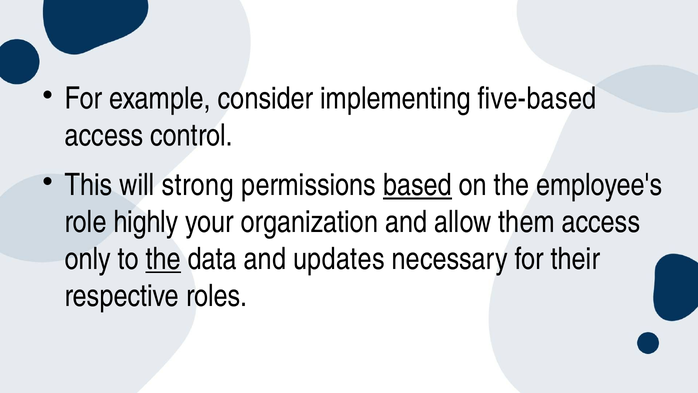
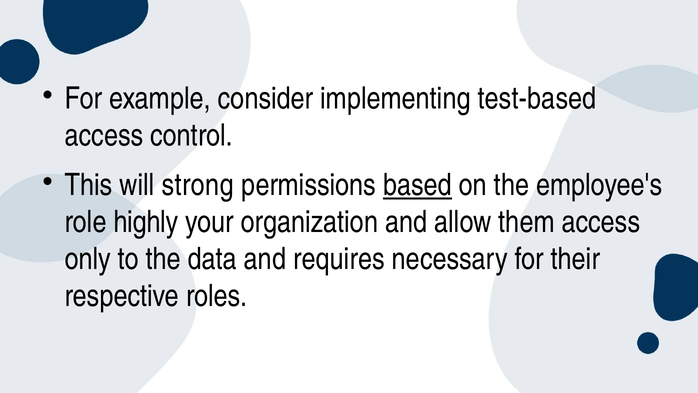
five-based: five-based -> test-based (537, 99)
the underline: present -> none (163, 259)
updates: updates -> requires (339, 259)
